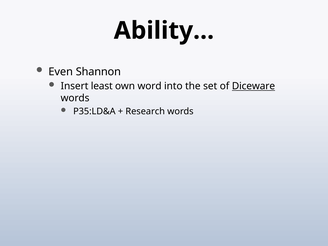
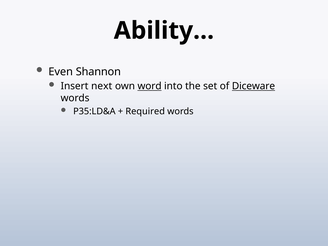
least: least -> next (102, 86)
word underline: none -> present (150, 86)
Research: Research -> Required (145, 111)
